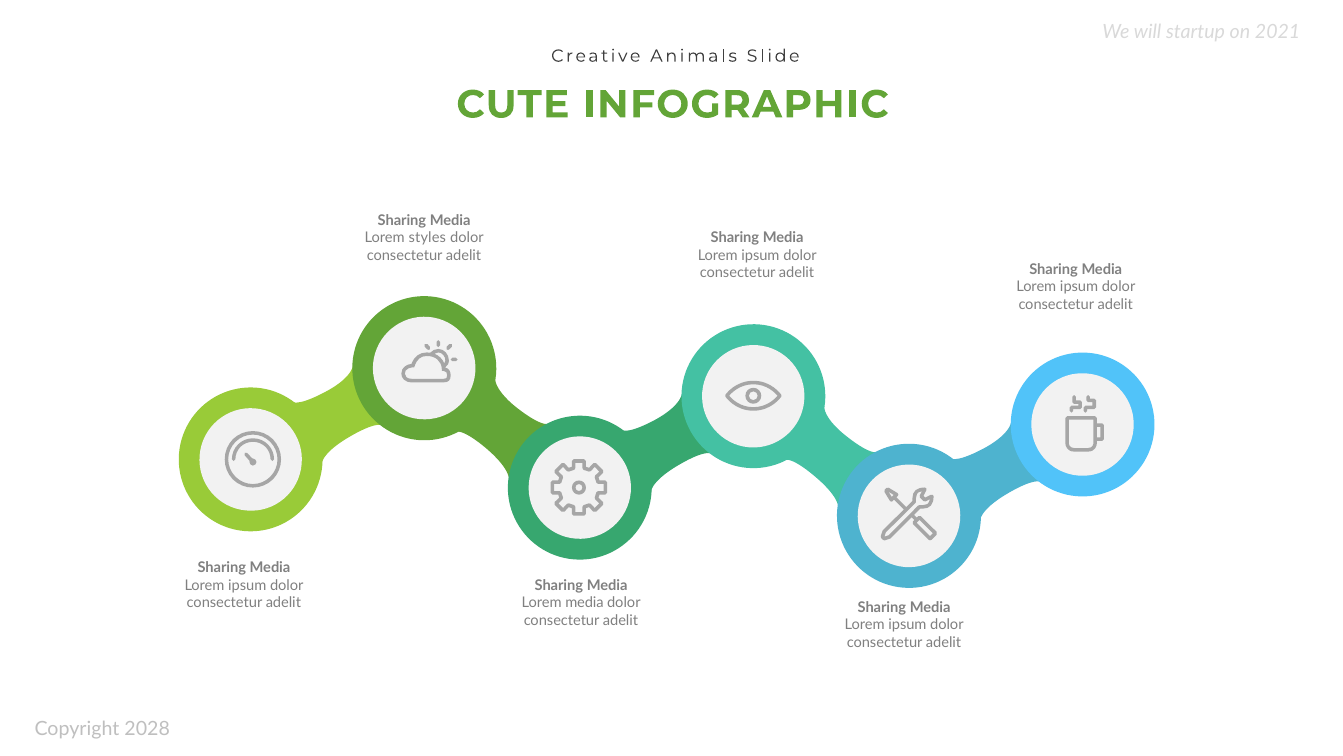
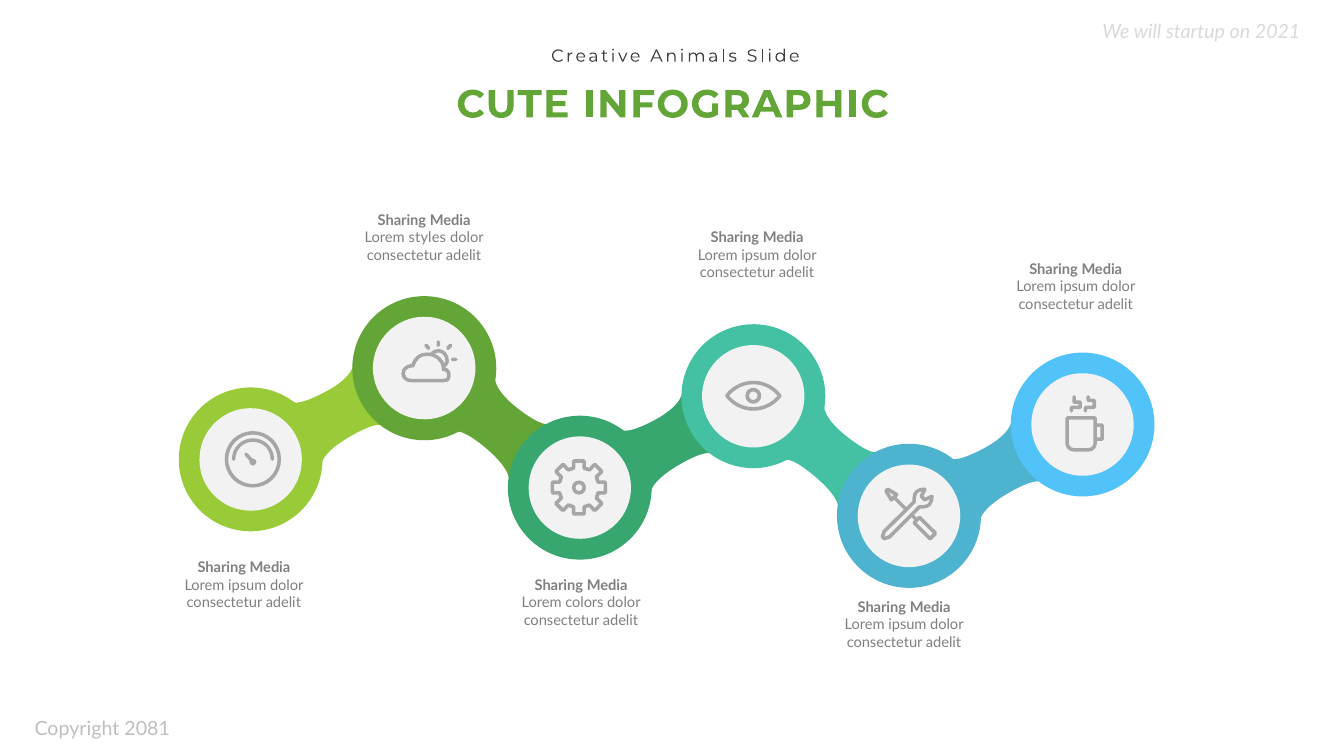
Lorem media: media -> colors (584, 602)
2028: 2028 -> 2081 (147, 729)
